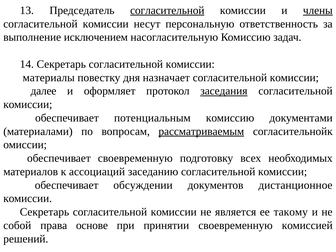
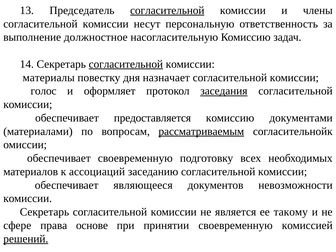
члены underline: present -> none (318, 10)
исключением: исключением -> должностное (96, 37)
согласительной underline: none -> present (126, 64)
далее: далее -> голос (44, 91)
потенциальным: потенциальным -> предоставляется (152, 118)
обсуждении: обсуждении -> являющееся (143, 185)
дистанционное: дистанционное -> невозможности (295, 185)
собой: собой -> сфере (17, 225)
решений underline: none -> present (26, 239)
